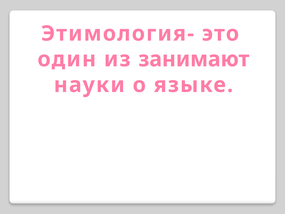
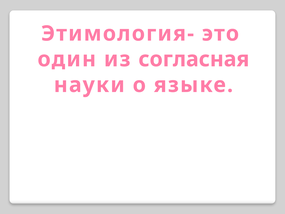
занимают: занимают -> согласная (194, 59)
